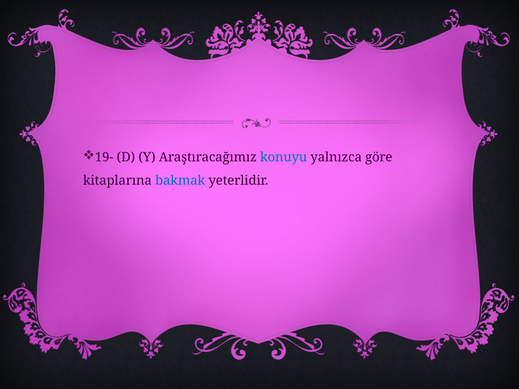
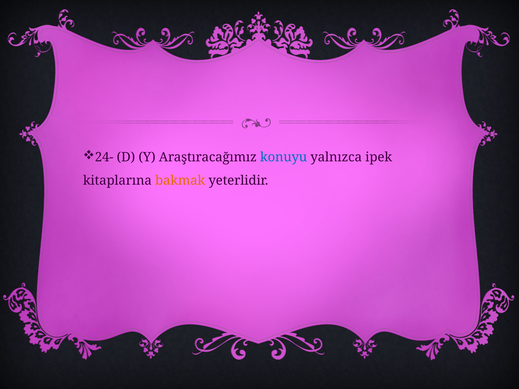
19-: 19- -> 24- (104, 157)
göre: göre -> ipek (379, 157)
bakmak colour: blue -> orange (180, 181)
